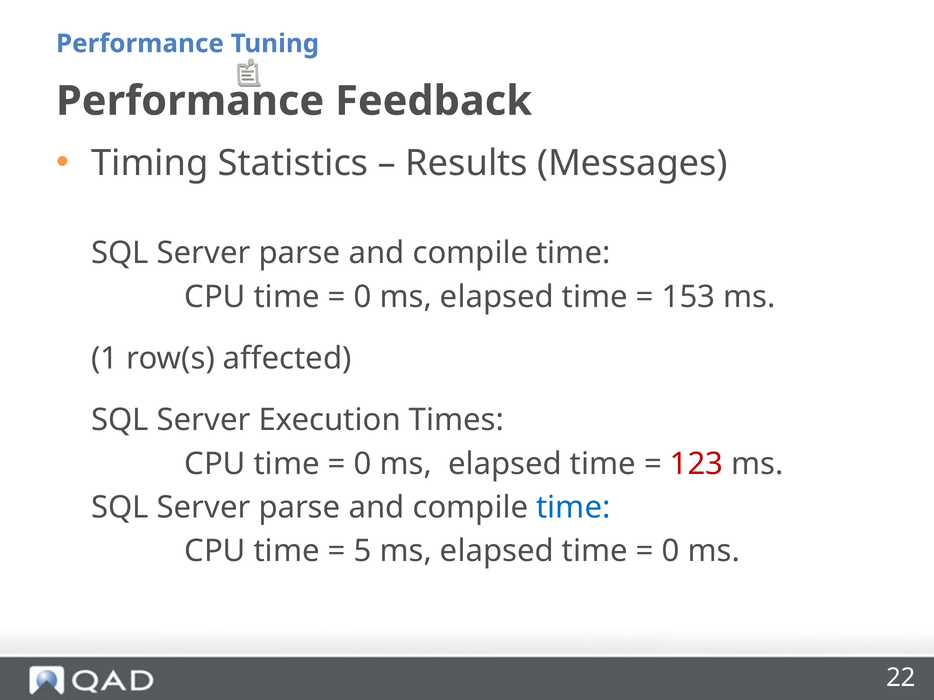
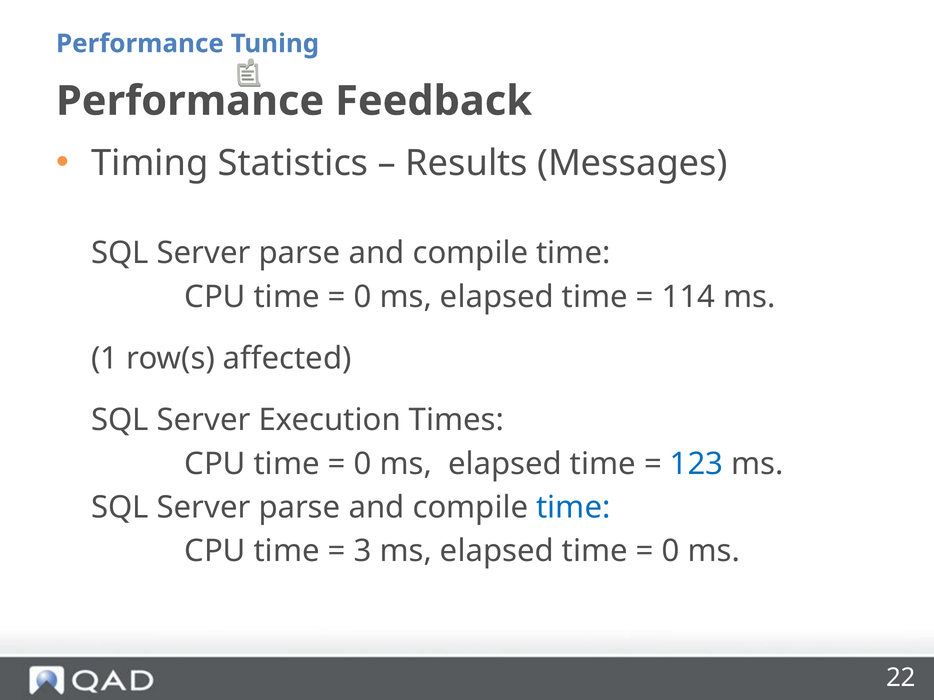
153: 153 -> 114 (688, 297)
123 colour: red -> blue (697, 464)
5: 5 -> 3 (363, 551)
